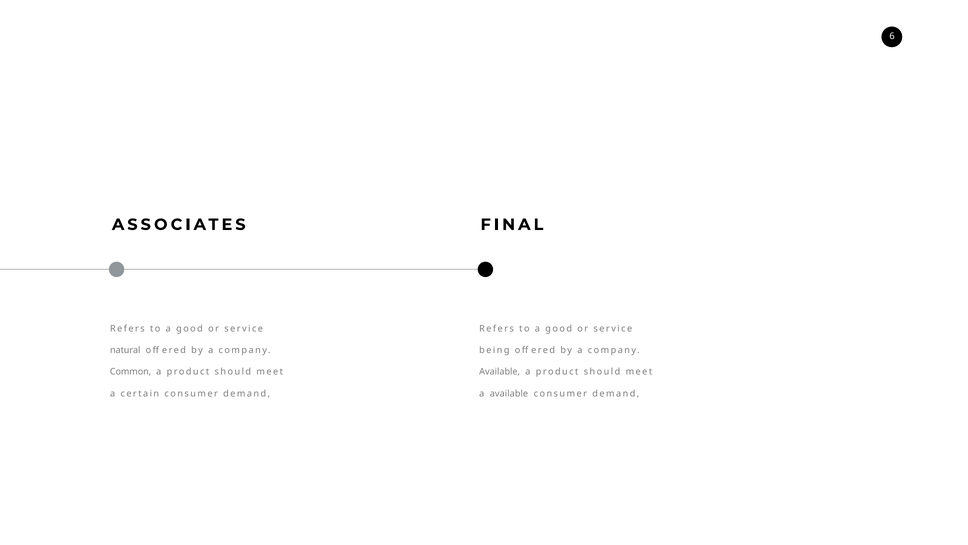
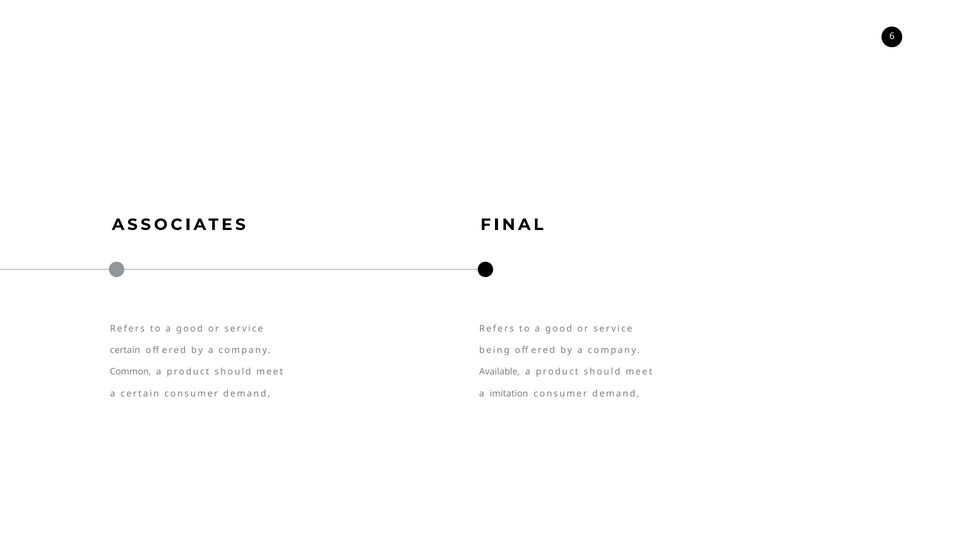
natural: natural -> certain (125, 350)
a available: available -> imitation (509, 393)
